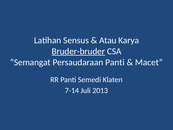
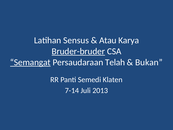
Semangat underline: none -> present (30, 62)
Persaudaraan Panti: Panti -> Telah (115, 62)
Macet: Macet -> Bukan (149, 62)
